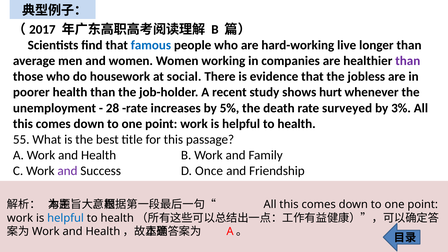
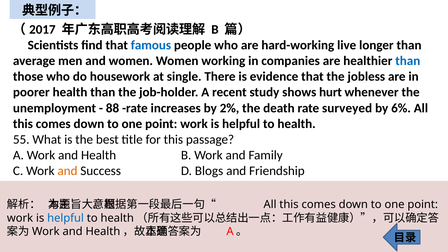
than colour: purple -> blue (408, 61)
social: social -> single (184, 77)
28: 28 -> 88 (113, 108)
5%: 5% -> 2% (230, 108)
3%: 3% -> 6% (401, 108)
and colour: purple -> orange (67, 171)
Once: Once -> Blogs (209, 171)
